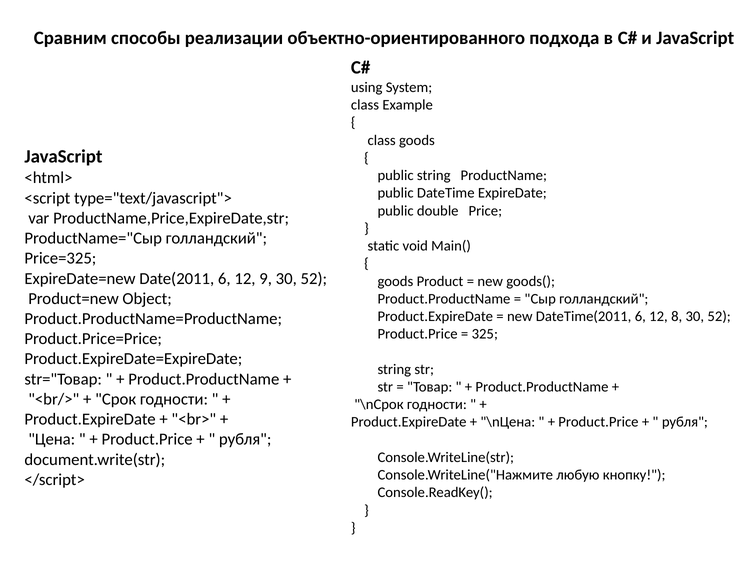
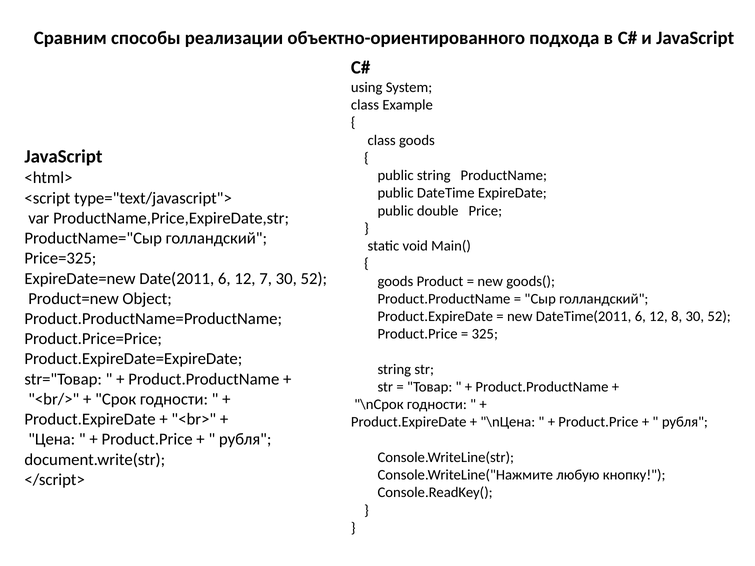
9: 9 -> 7 (266, 279)
